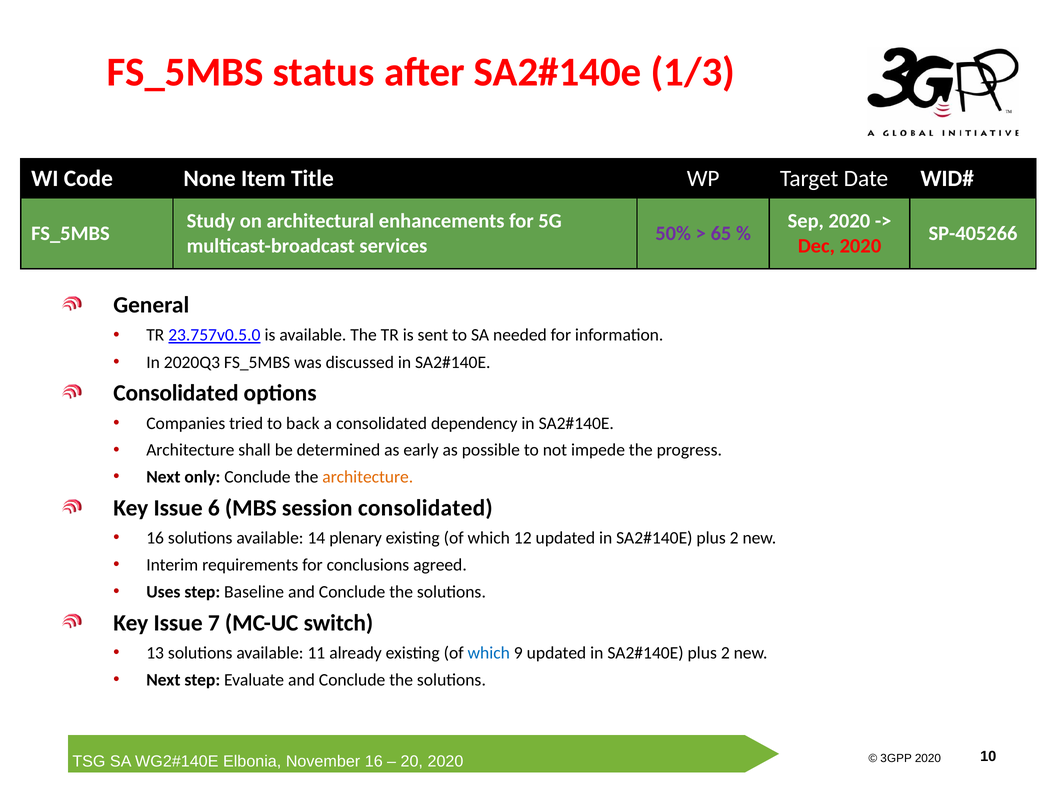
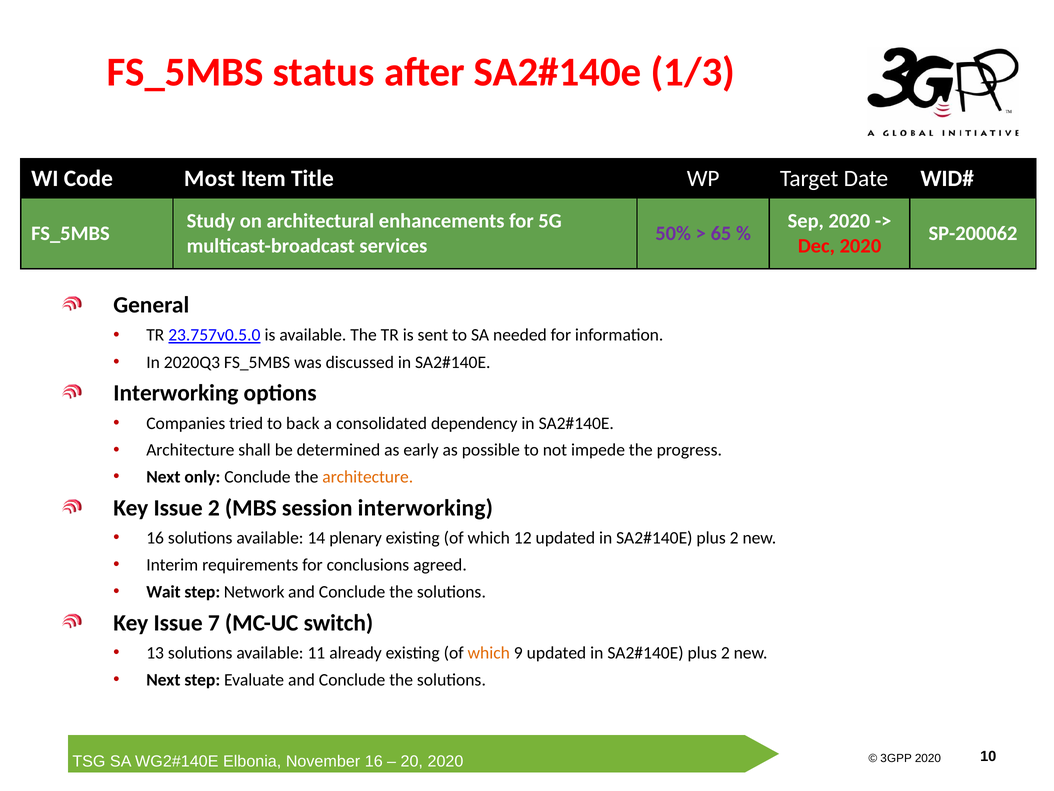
None: None -> Most (210, 179)
SP-405266: SP-405266 -> SP-200062 (973, 233)
Consolidated: Consolidated -> Interworking (176, 393)
Issue 6: 6 -> 2 (214, 508)
session consolidated: consolidated -> interworking (425, 508)
Uses: Uses -> Wait (163, 592)
Baseline: Baseline -> Network (254, 592)
which colour: blue -> orange (489, 652)
